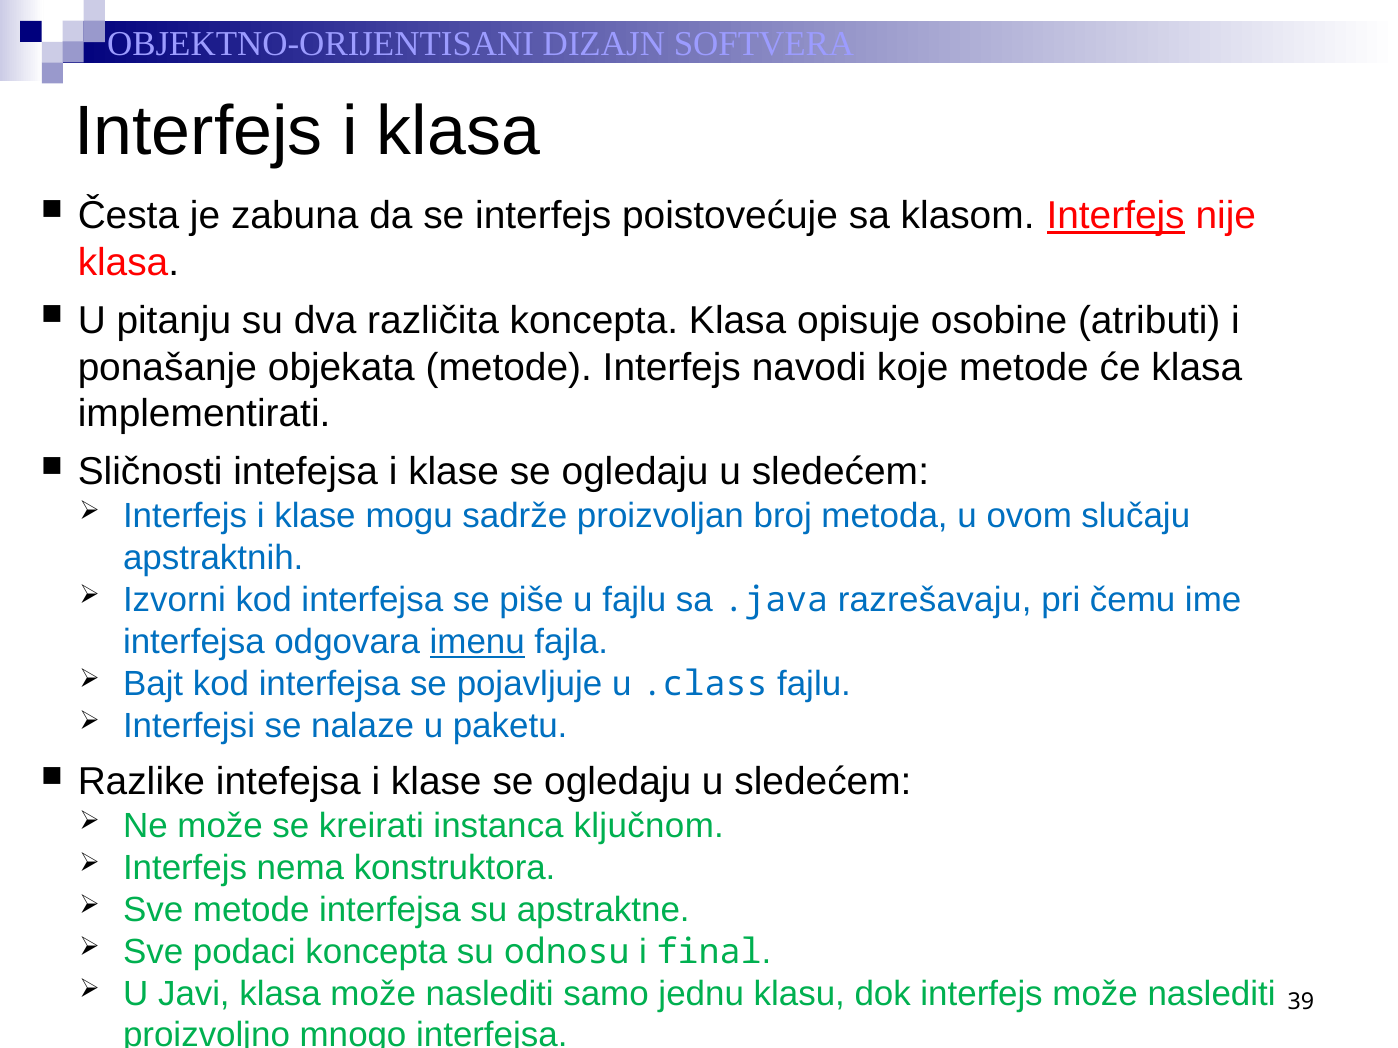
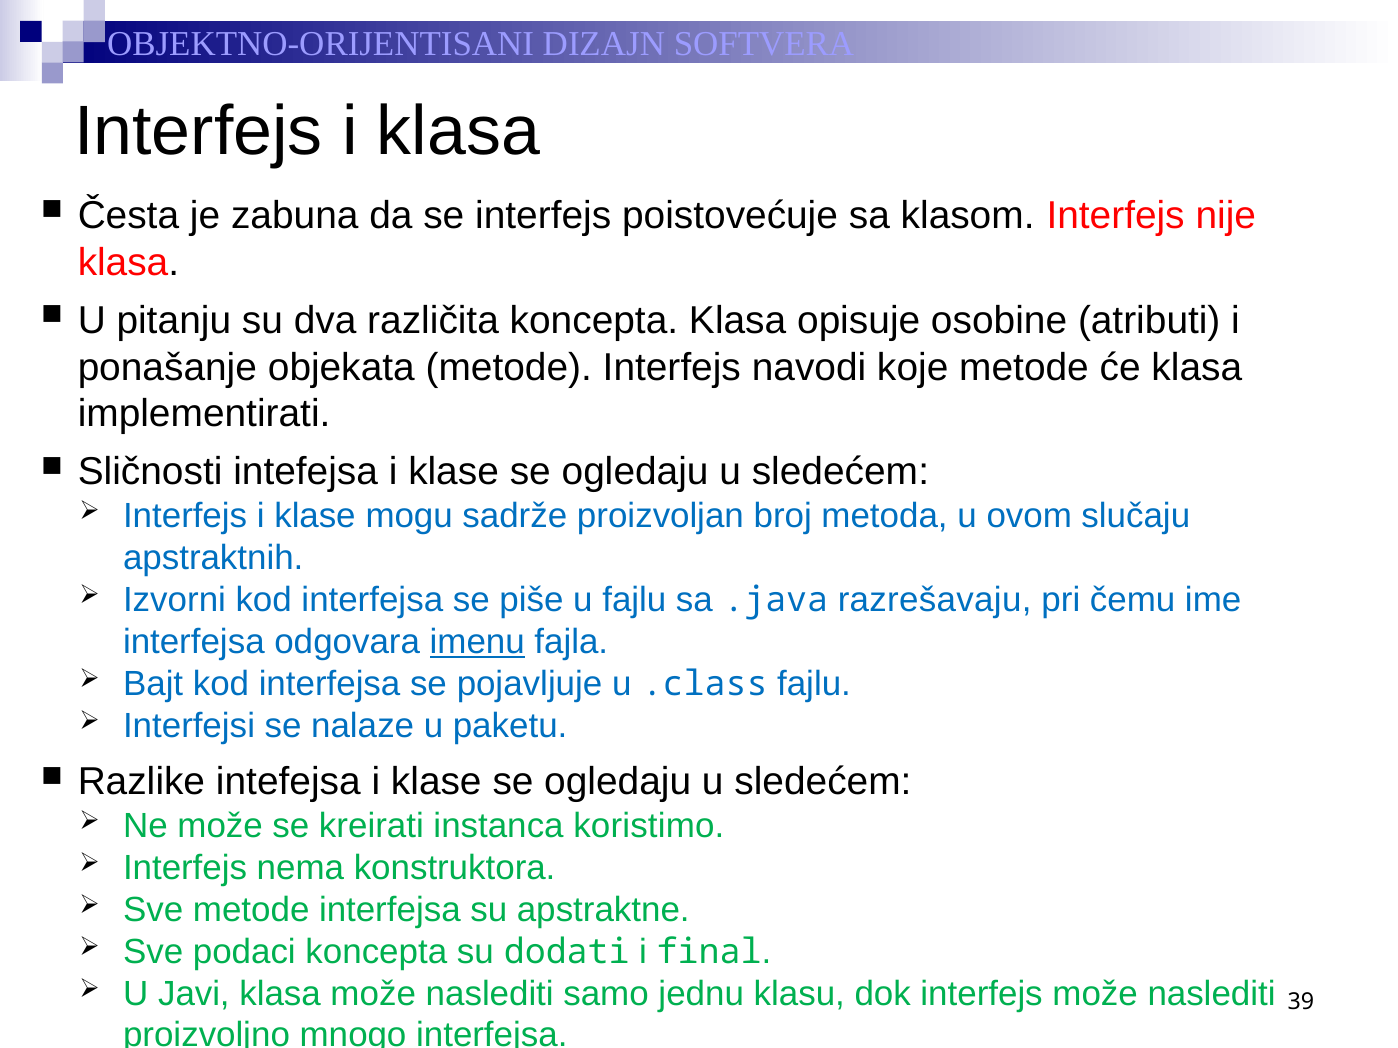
Interfejs underline: present -> none (1116, 216)
ključnom: ključnom -> koristimo (649, 826)
odnosu: odnosu -> dodati (567, 952)
